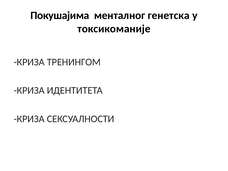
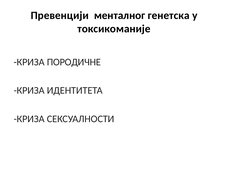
Покушајима: Покушајима -> Превенцији (60, 15)
ТРЕНИНГОМ: ТРЕНИНГОМ -> ПОРОДИЧНЕ (74, 62)
